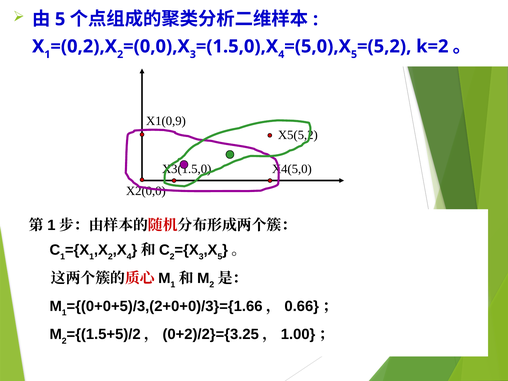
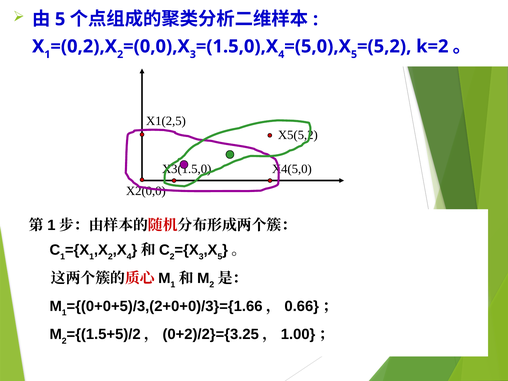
X1(0,9: X1(0,9 -> X1(2,5 (166, 121)
